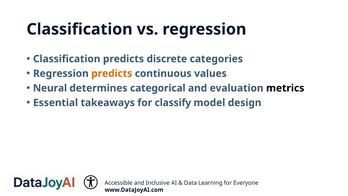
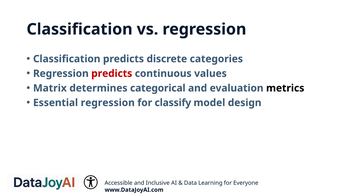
predicts colour: orange -> red (112, 73)
Neural: Neural -> Matrix (50, 88)
Essential takeaways: takeaways -> regression (108, 103)
